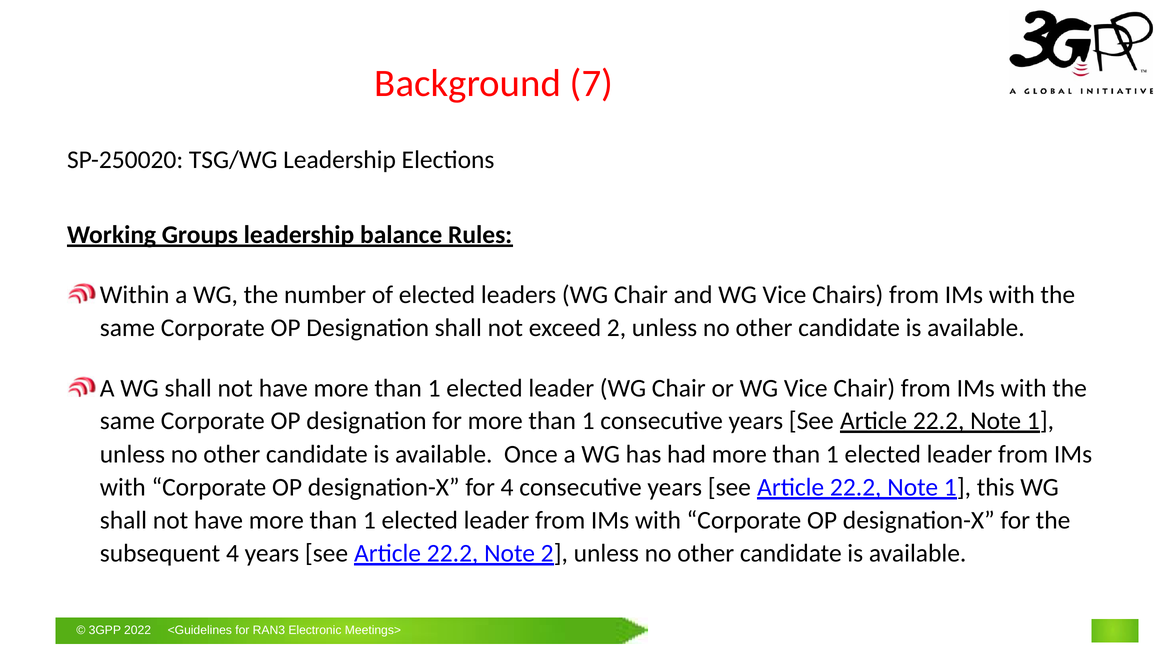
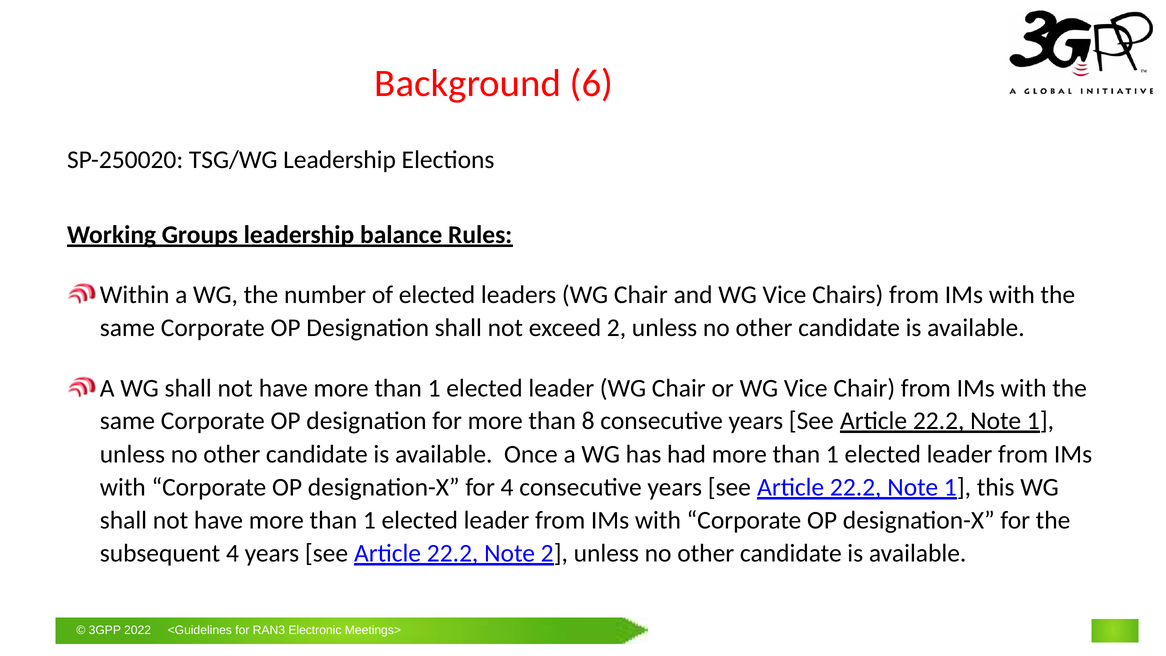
Background 7: 7 -> 6 (592, 84)
for more than 1: 1 -> 8 (588, 421)
